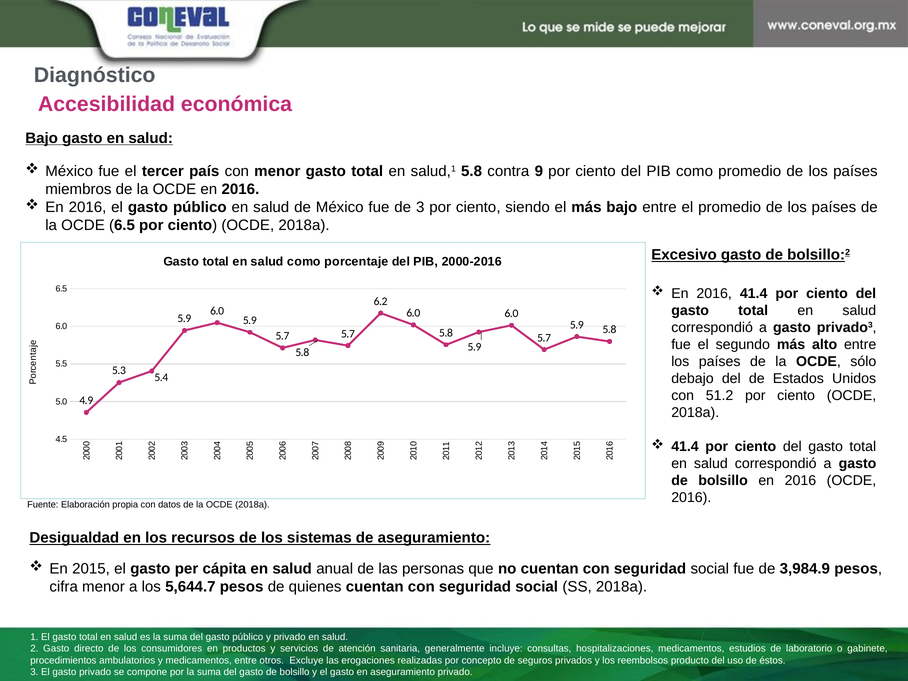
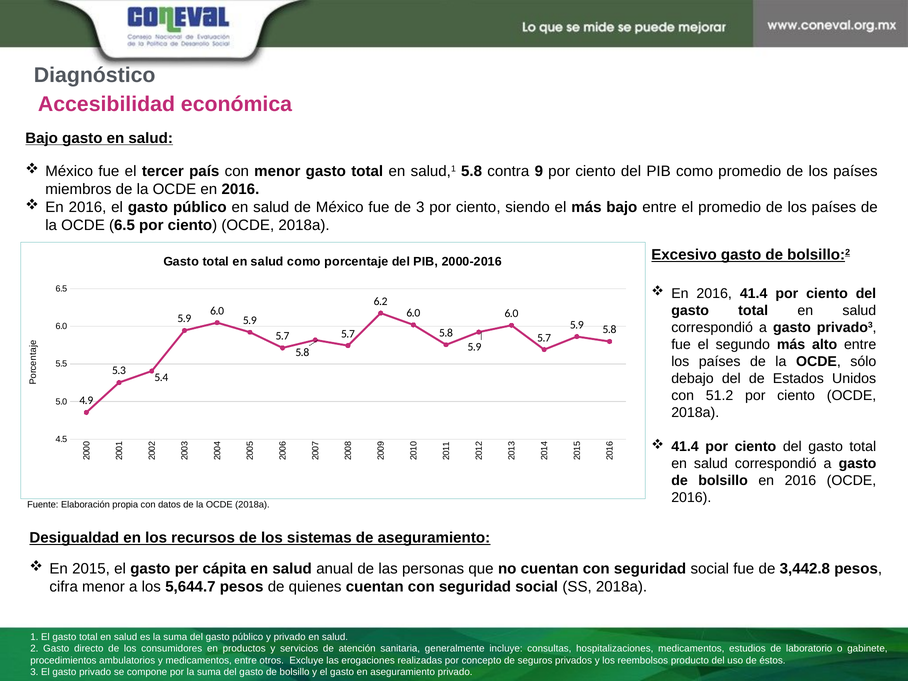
3,984.9: 3,984.9 -> 3,442.8 (805, 569)
